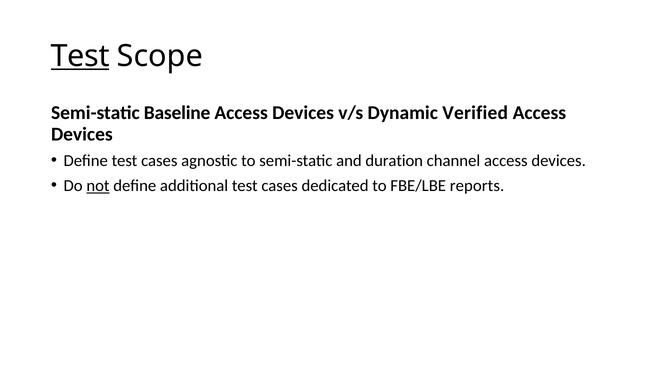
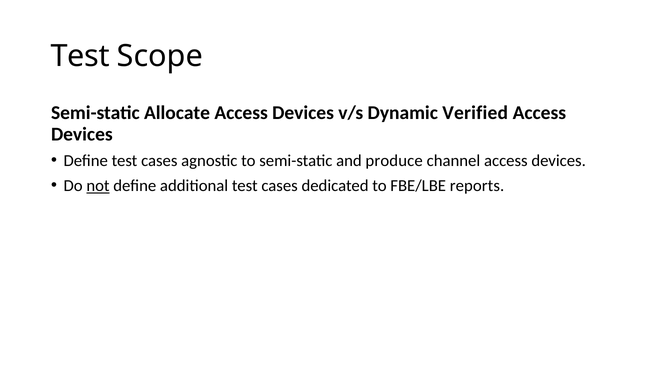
Test underline: present -> none (80, 56)
Baseline: Baseline -> Allocate (177, 113)
duration: duration -> produce (394, 161)
